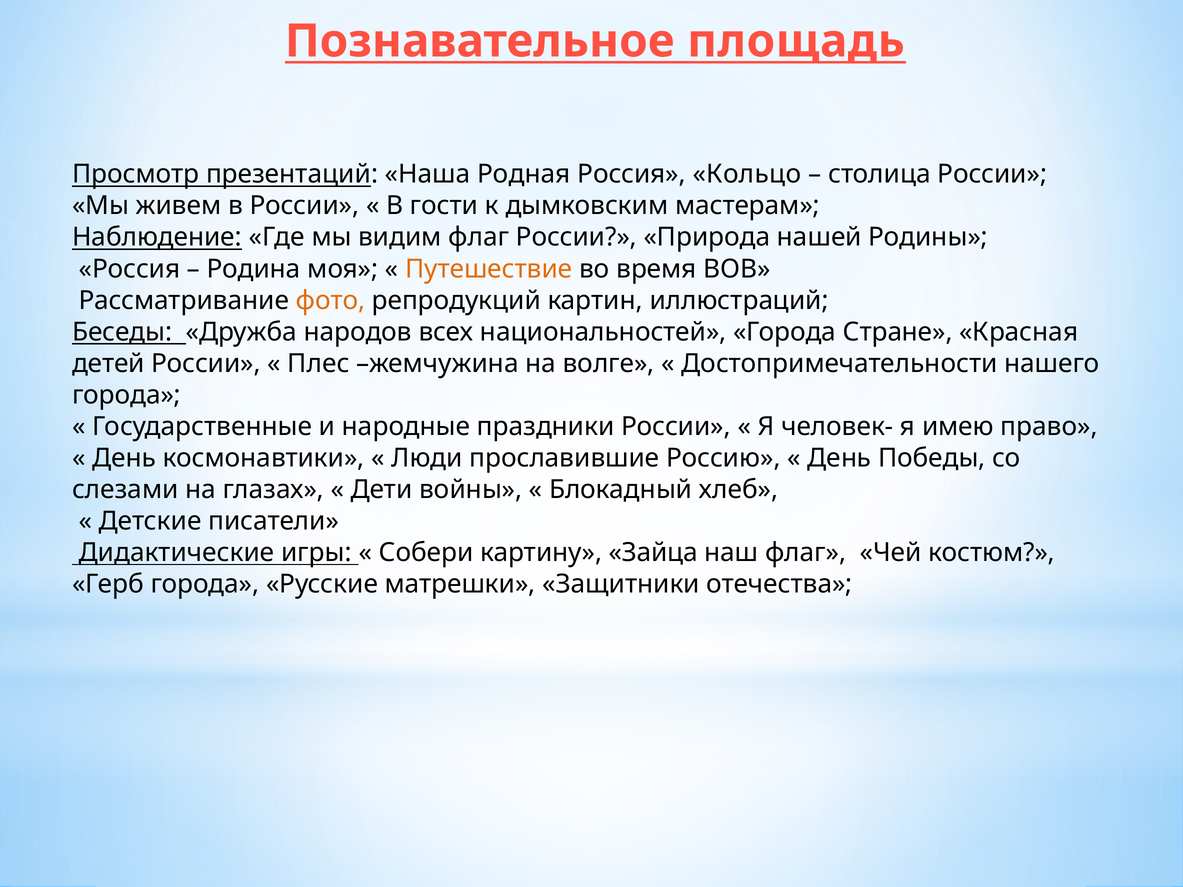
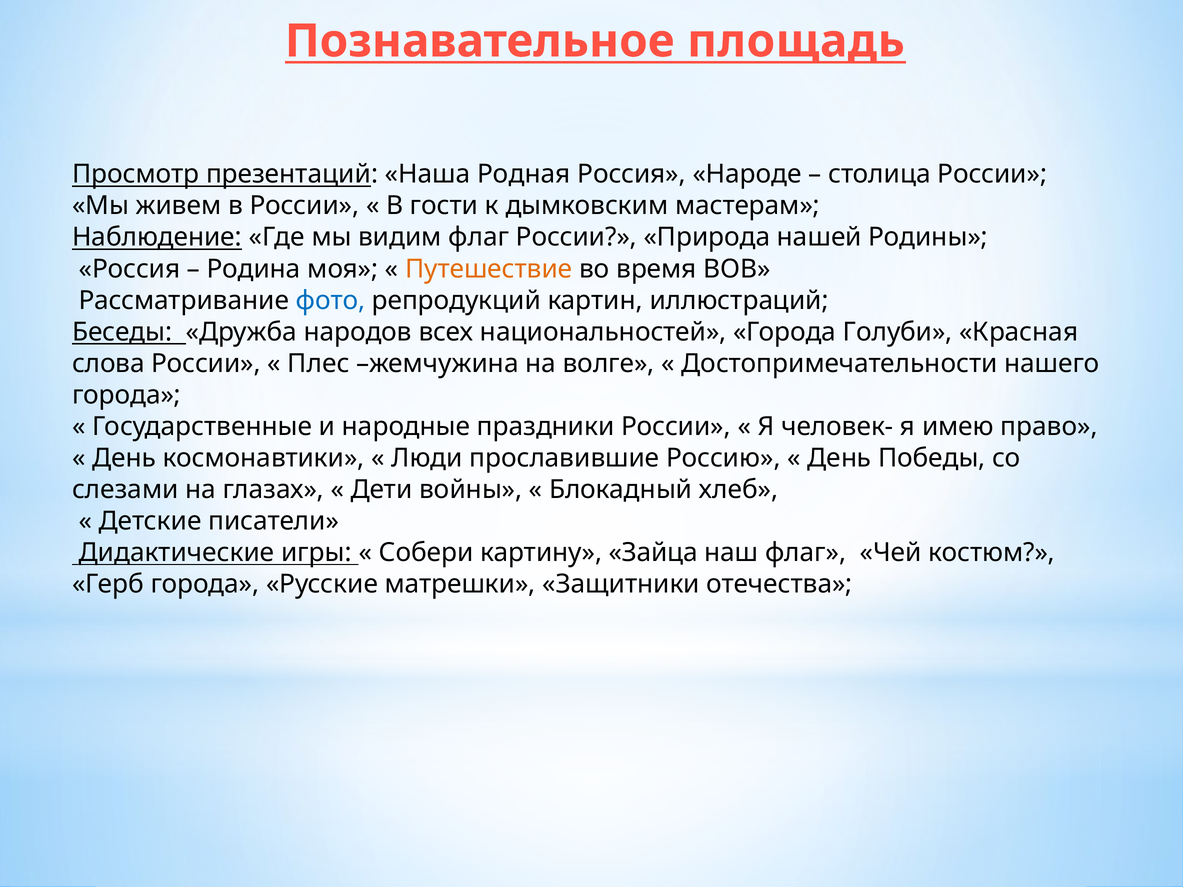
Кольцо: Кольцо -> Народе (747, 174)
фото colour: orange -> blue (330, 300)
Стране: Стране -> Голуби (898, 332)
детей: детей -> слова (108, 364)
